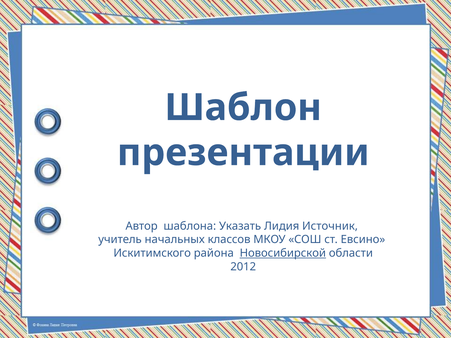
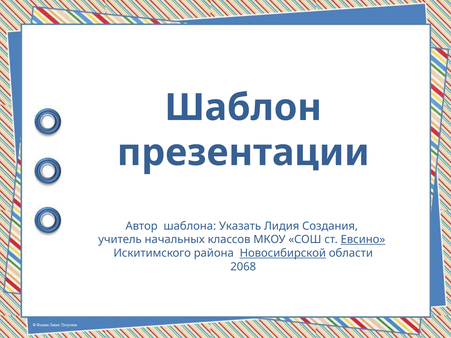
Источник: Источник -> Создания (330, 226)
Евсино underline: none -> present (363, 240)
2012: 2012 -> 2068 (243, 267)
